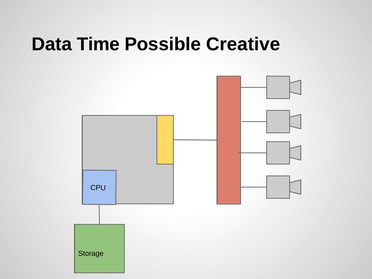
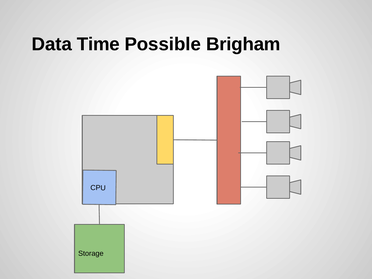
Creative: Creative -> Brigham (243, 44)
